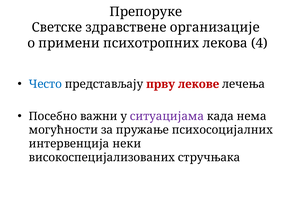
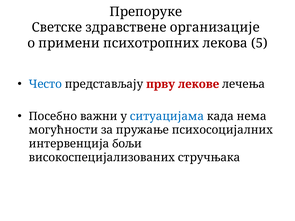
4: 4 -> 5 (259, 43)
ситуацијама colour: purple -> blue (167, 116)
неки: неки -> бољи (127, 144)
